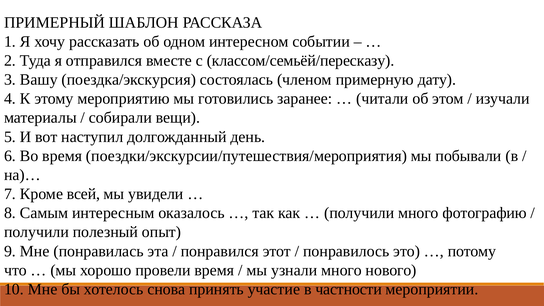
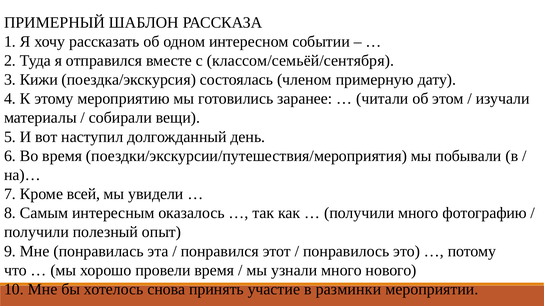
классом/семьёй/пересказу: классом/семьёй/пересказу -> классом/семьёй/сентября (300, 61)
Вашу: Вашу -> Кижи (39, 80)
частности: частности -> разминки (348, 289)
